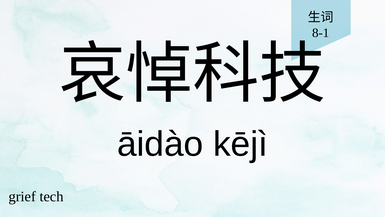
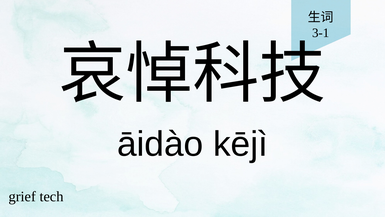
8-1: 8-1 -> 3-1 (321, 33)
